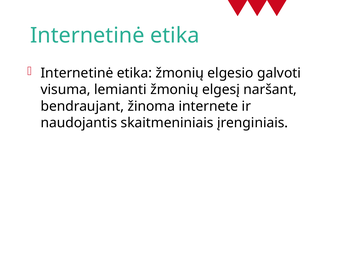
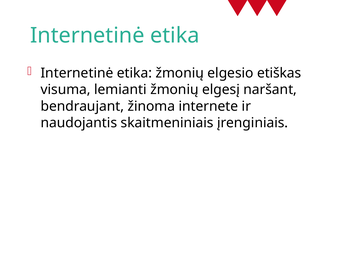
galvoti: galvoti -> etiškas (279, 73)
